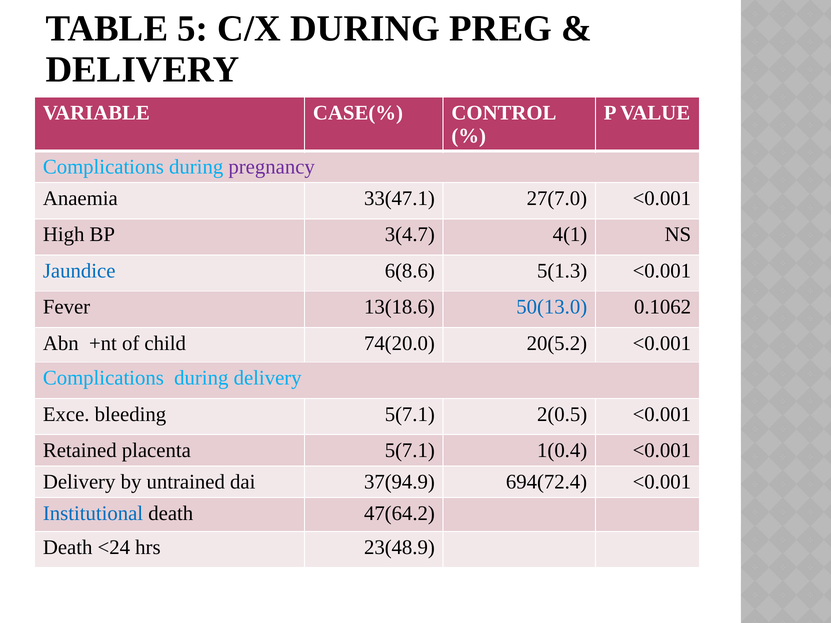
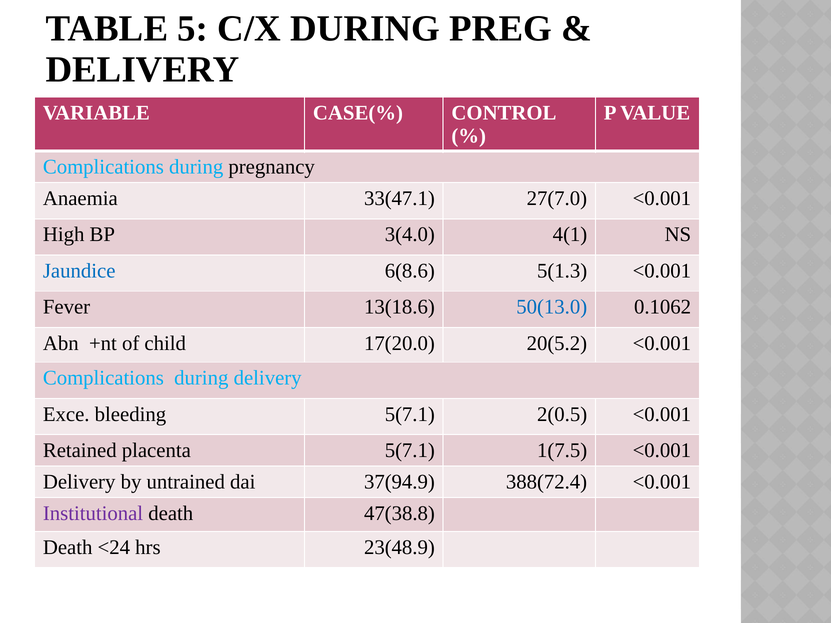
pregnancy colour: purple -> black (272, 167)
3(4.7: 3(4.7 -> 3(4.0 (410, 235)
74(20.0: 74(20.0 -> 17(20.0 (399, 343)
1(0.4: 1(0.4 -> 1(7.5 (562, 451)
694(72.4: 694(72.4 -> 388(72.4 (547, 482)
Institutional colour: blue -> purple (93, 513)
47(64.2: 47(64.2 -> 47(38.8 (399, 513)
